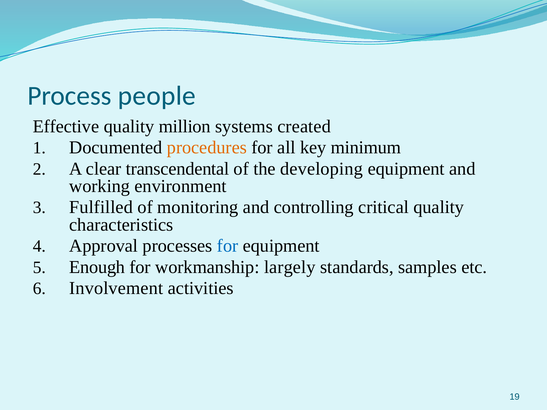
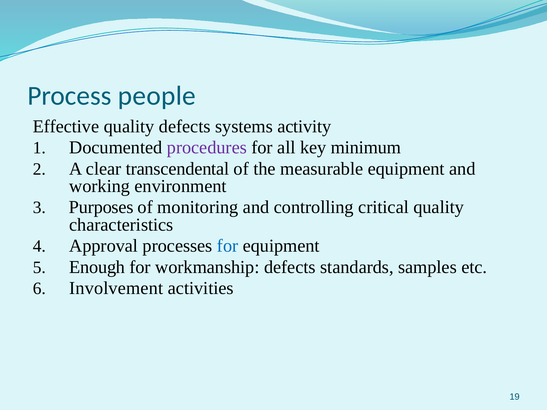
quality million: million -> defects (185, 126)
created: created -> activity (304, 126)
procedures colour: orange -> purple (207, 148)
developing: developing -> measurable (322, 169)
Fulfilled: Fulfilled -> Purposes (101, 207)
workmanship largely: largely -> defects (290, 267)
